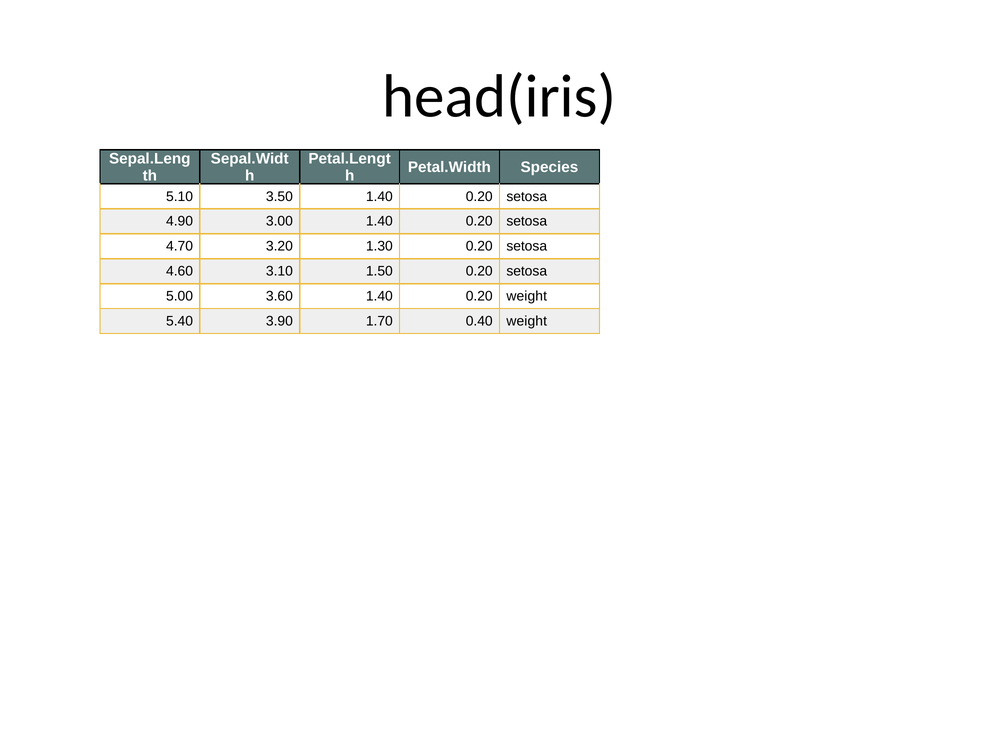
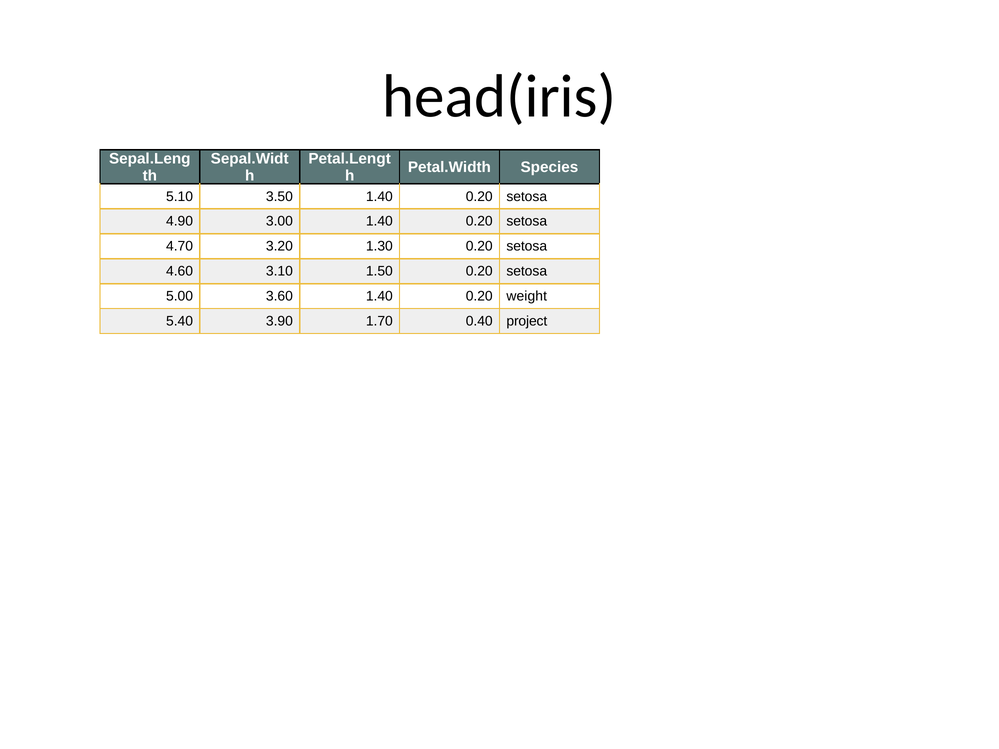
0.40 weight: weight -> project (527, 321)
